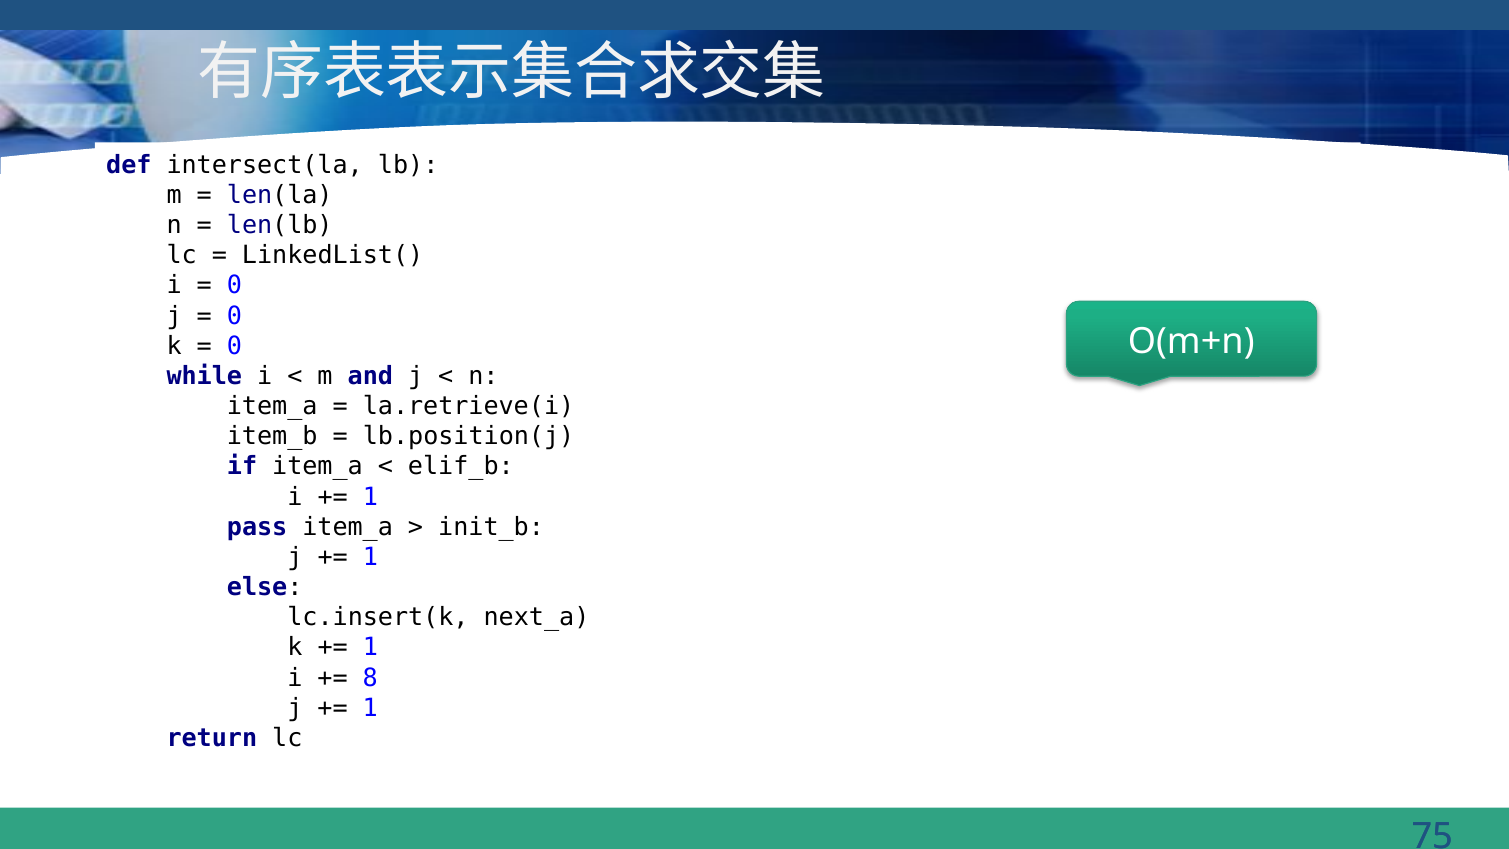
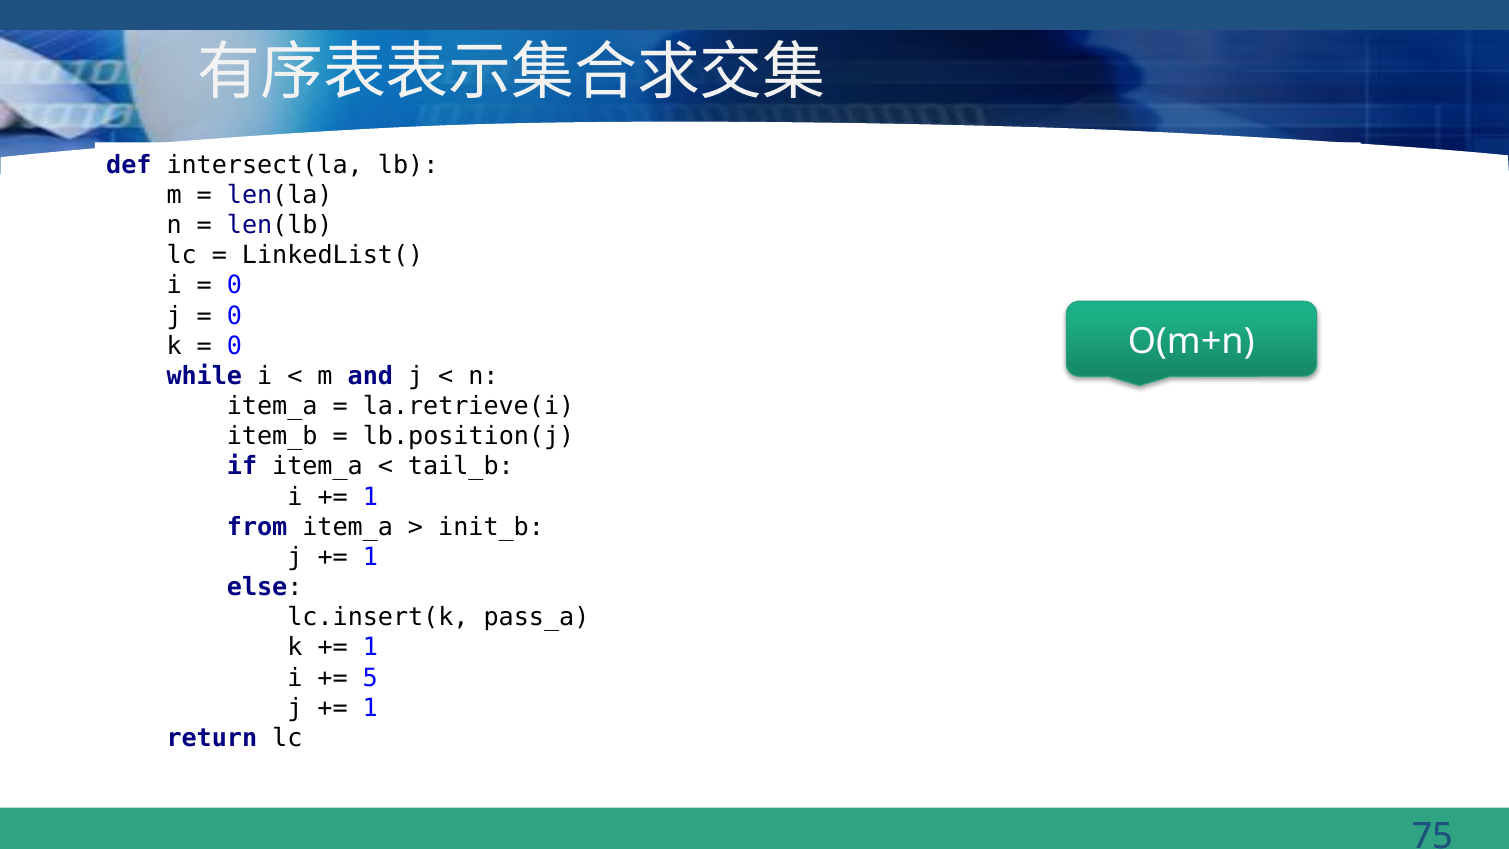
elif_b: elif_b -> tail_b (461, 467)
pass: pass -> from (257, 527)
next_a: next_a -> pass_a (536, 617)
8: 8 -> 5 (370, 678)
